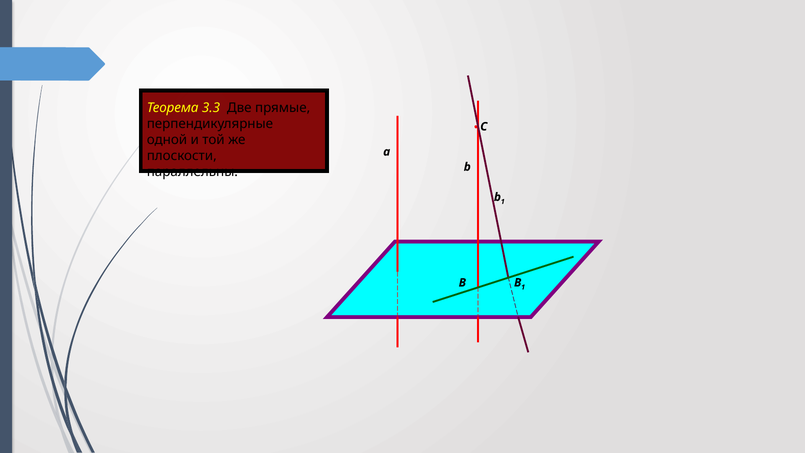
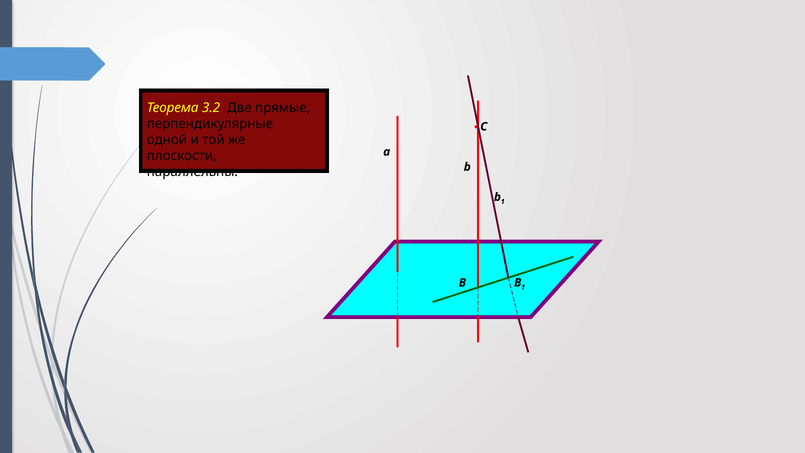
3.3: 3.3 -> 3.2 (211, 108)
